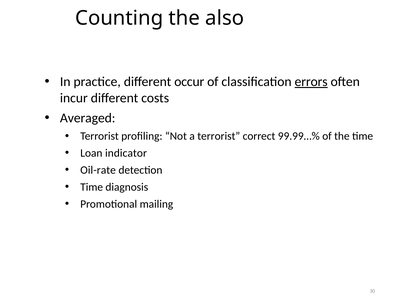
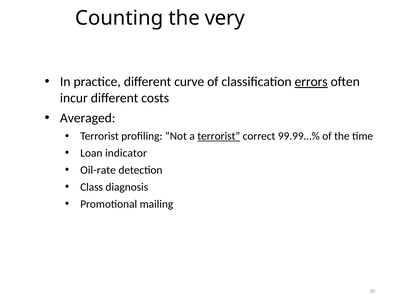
also: also -> very (225, 18)
occur: occur -> curve (189, 82)
terrorist underline: none -> present (219, 136)
Time: Time -> Class (92, 187)
